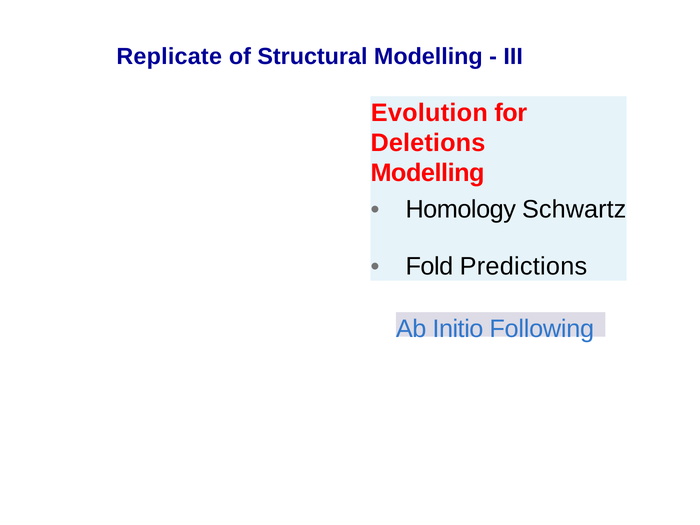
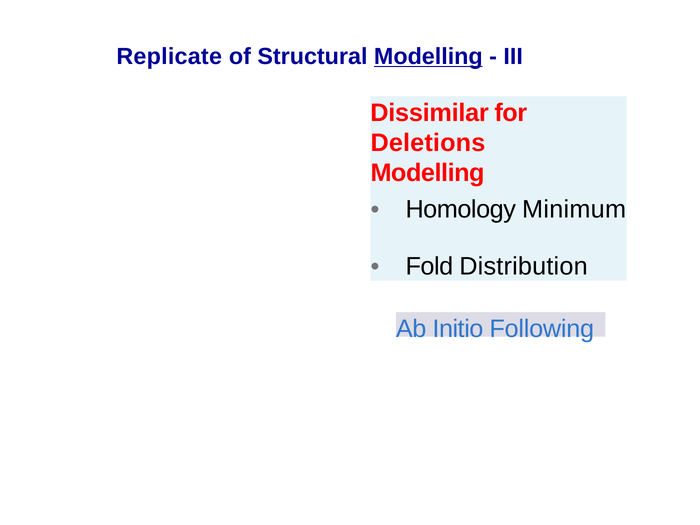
Modelling underline: none -> present (428, 56)
Evolution: Evolution -> Dissimilar (430, 113)
Schwartz: Schwartz -> Minimum (574, 209)
Predictions: Predictions -> Distribution (523, 266)
